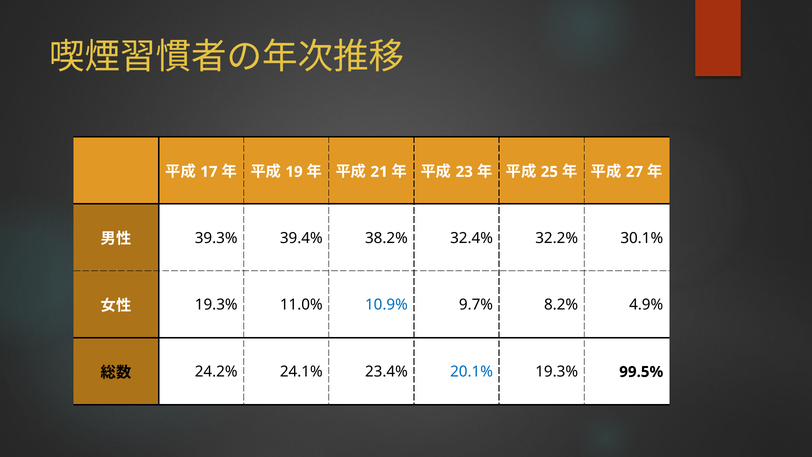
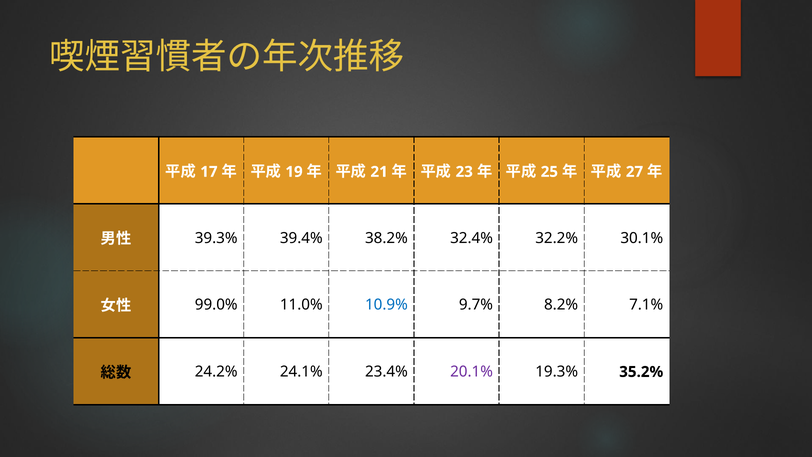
19.3%: 19.3% -> 99.0% (216, 305)
4.9%: 4.9% -> 7.1% (646, 305)
20.1% colour: blue -> purple (472, 372)
99.5%: 99.5% -> 35.2% (641, 372)
